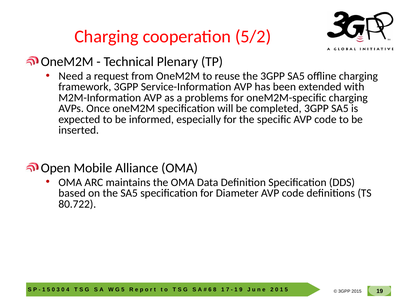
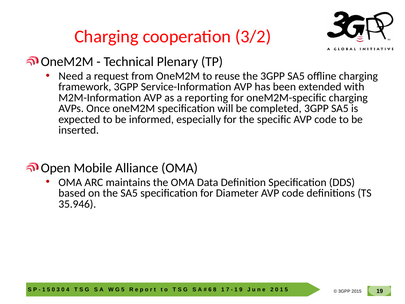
5/2: 5/2 -> 3/2 (253, 37)
problems: problems -> reporting (206, 98)
80.722: 80.722 -> 35.946 (77, 204)
